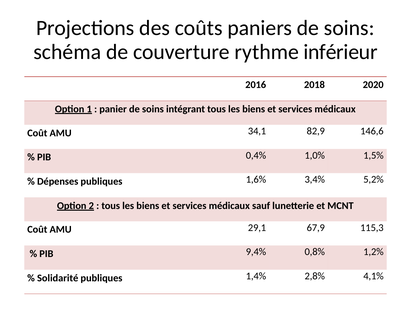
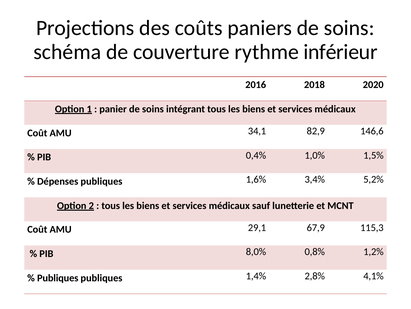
9,4%: 9,4% -> 8,0% (256, 251)
Solidarité: Solidarité -> Publiques (58, 277)
